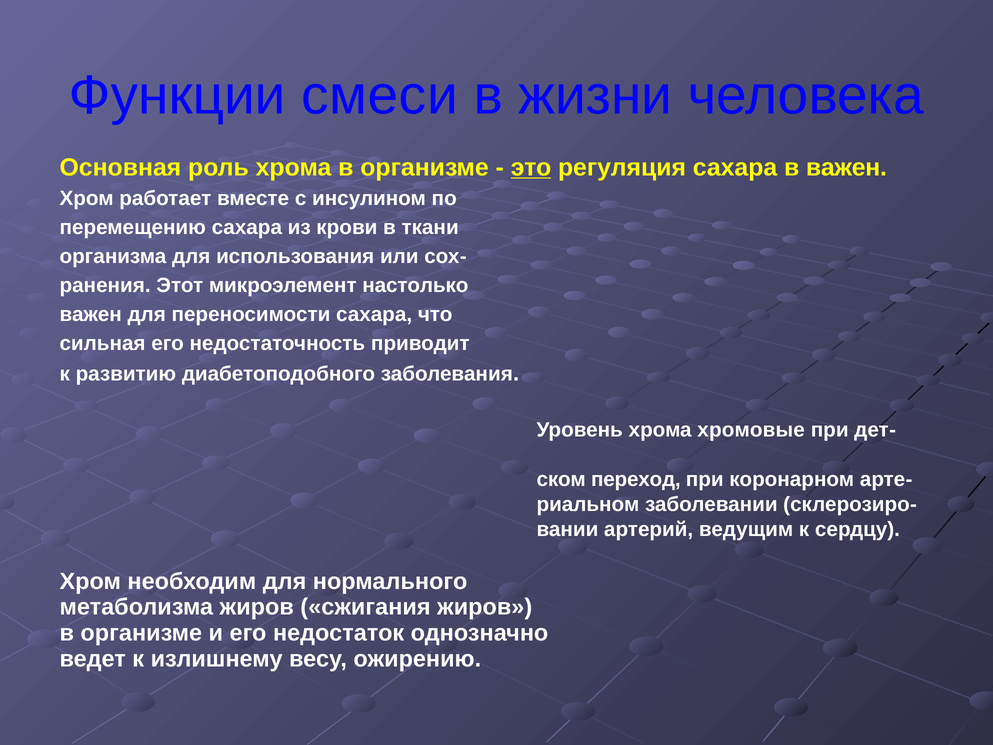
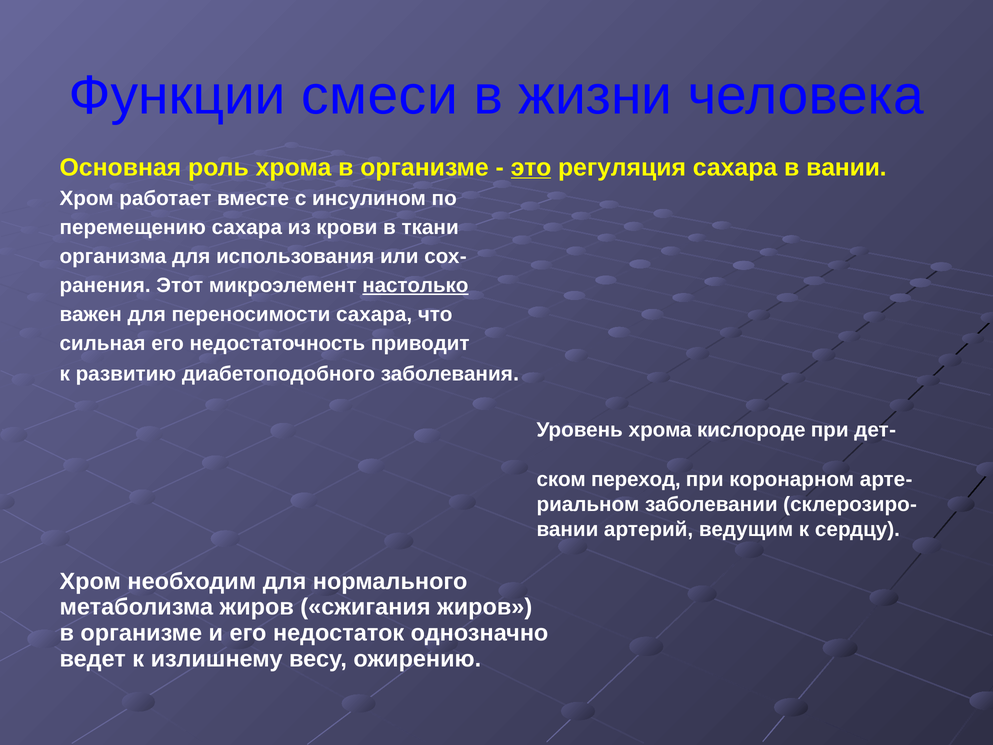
в важен: важен -> вании (846, 167)
настолько underline: none -> present (415, 285)
хромовые: хромовые -> кислороде (751, 430)
